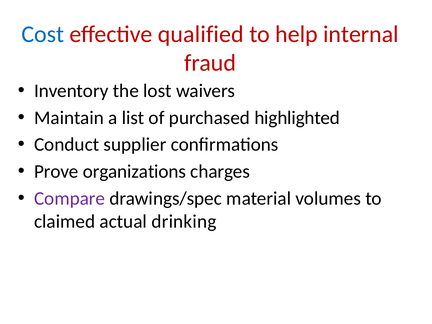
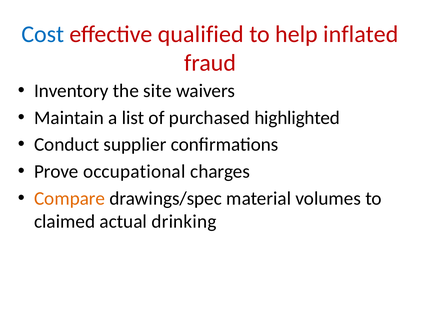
internal: internal -> inflated (361, 34)
lost: lost -> site (157, 91)
organizations: organizations -> occupational (134, 172)
Compare colour: purple -> orange (70, 198)
